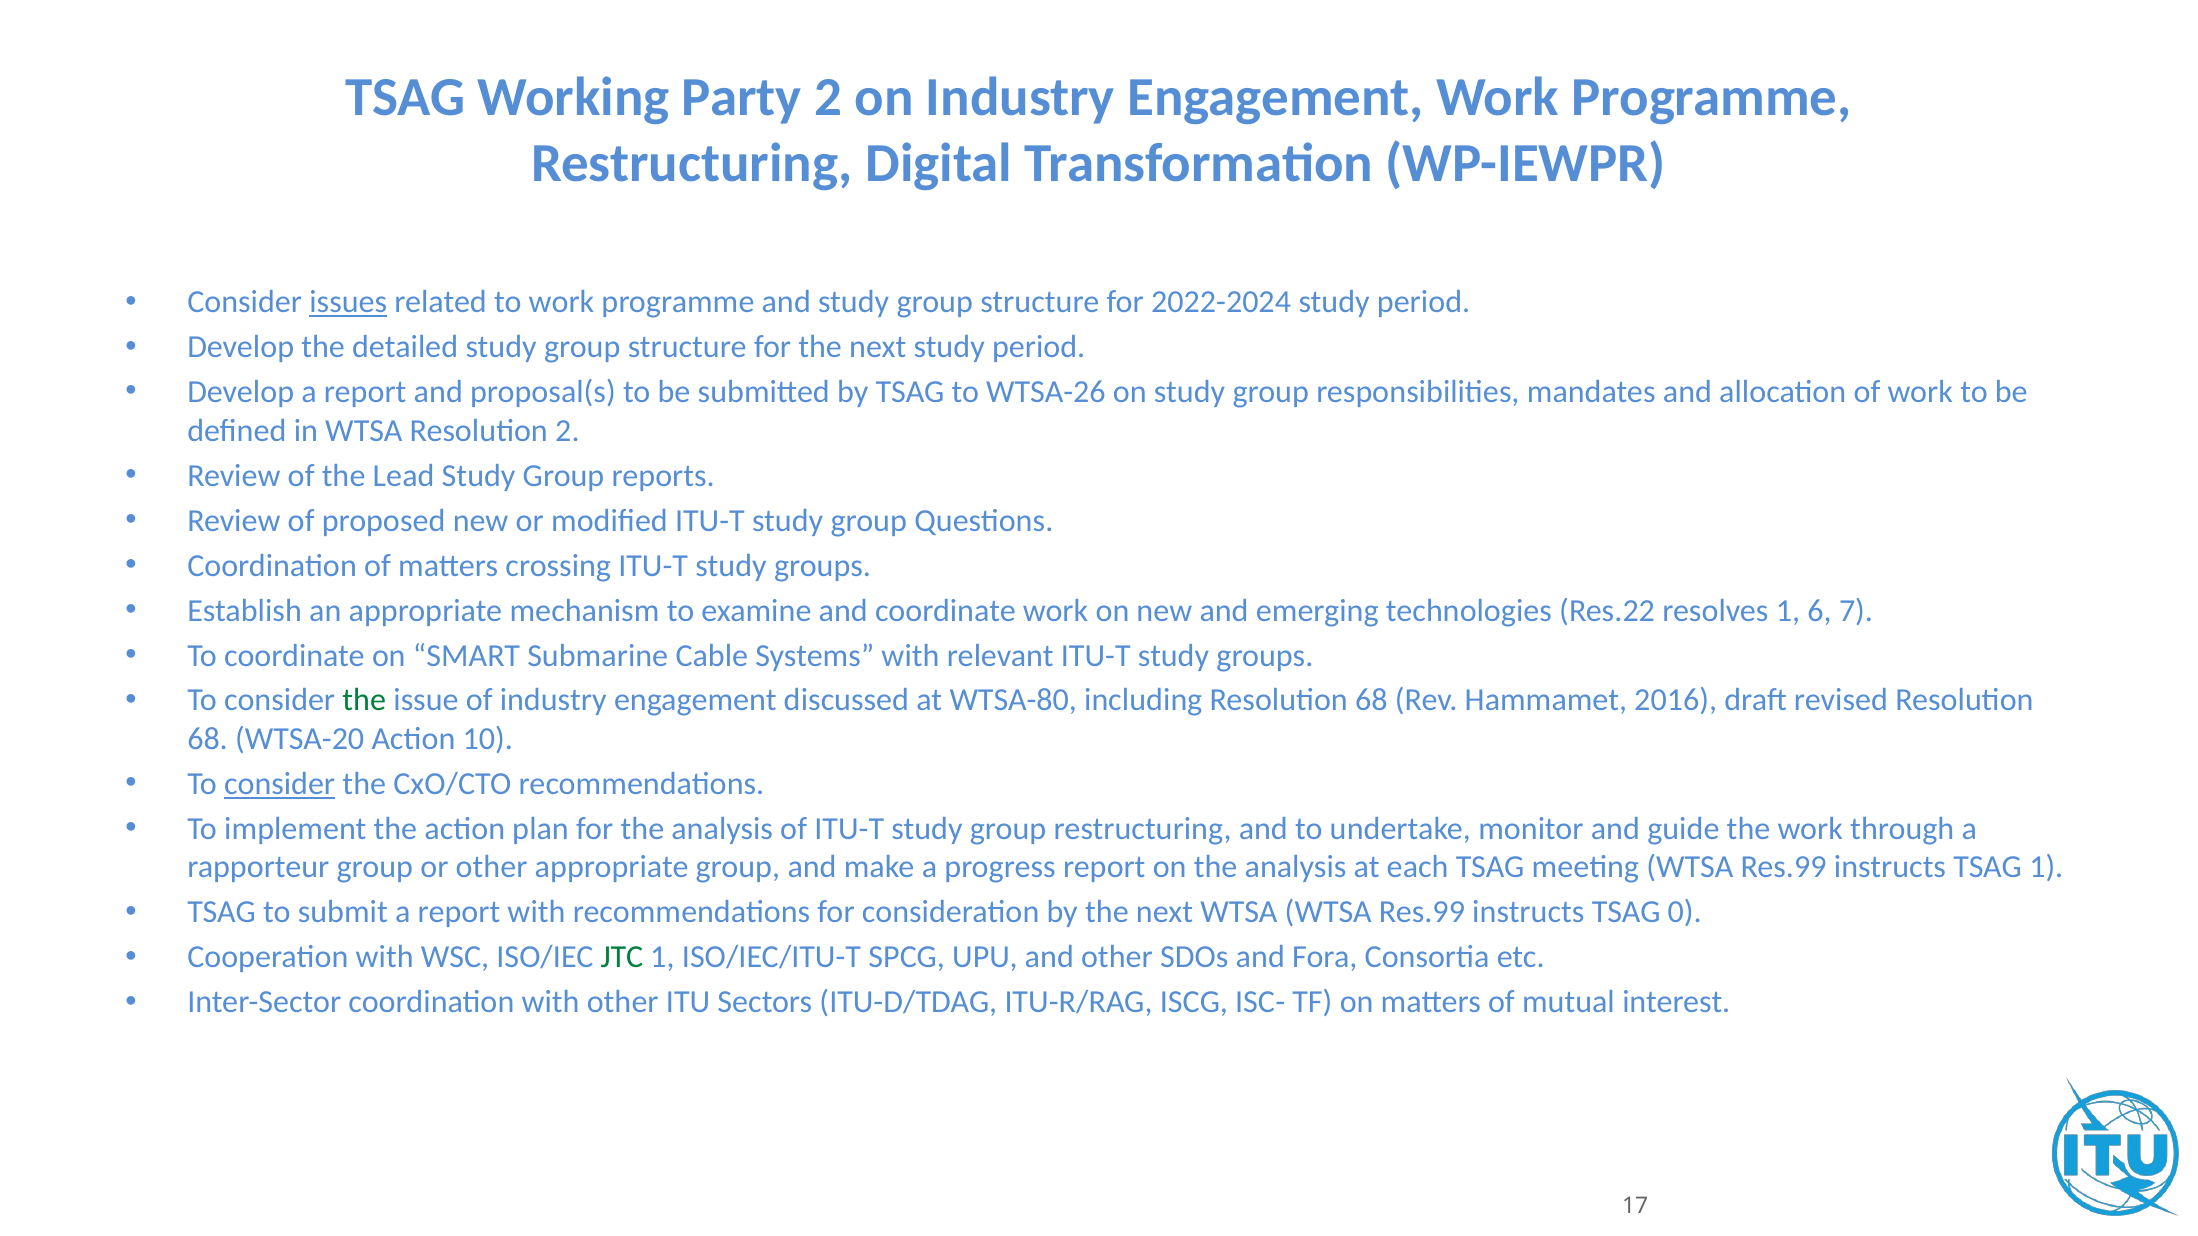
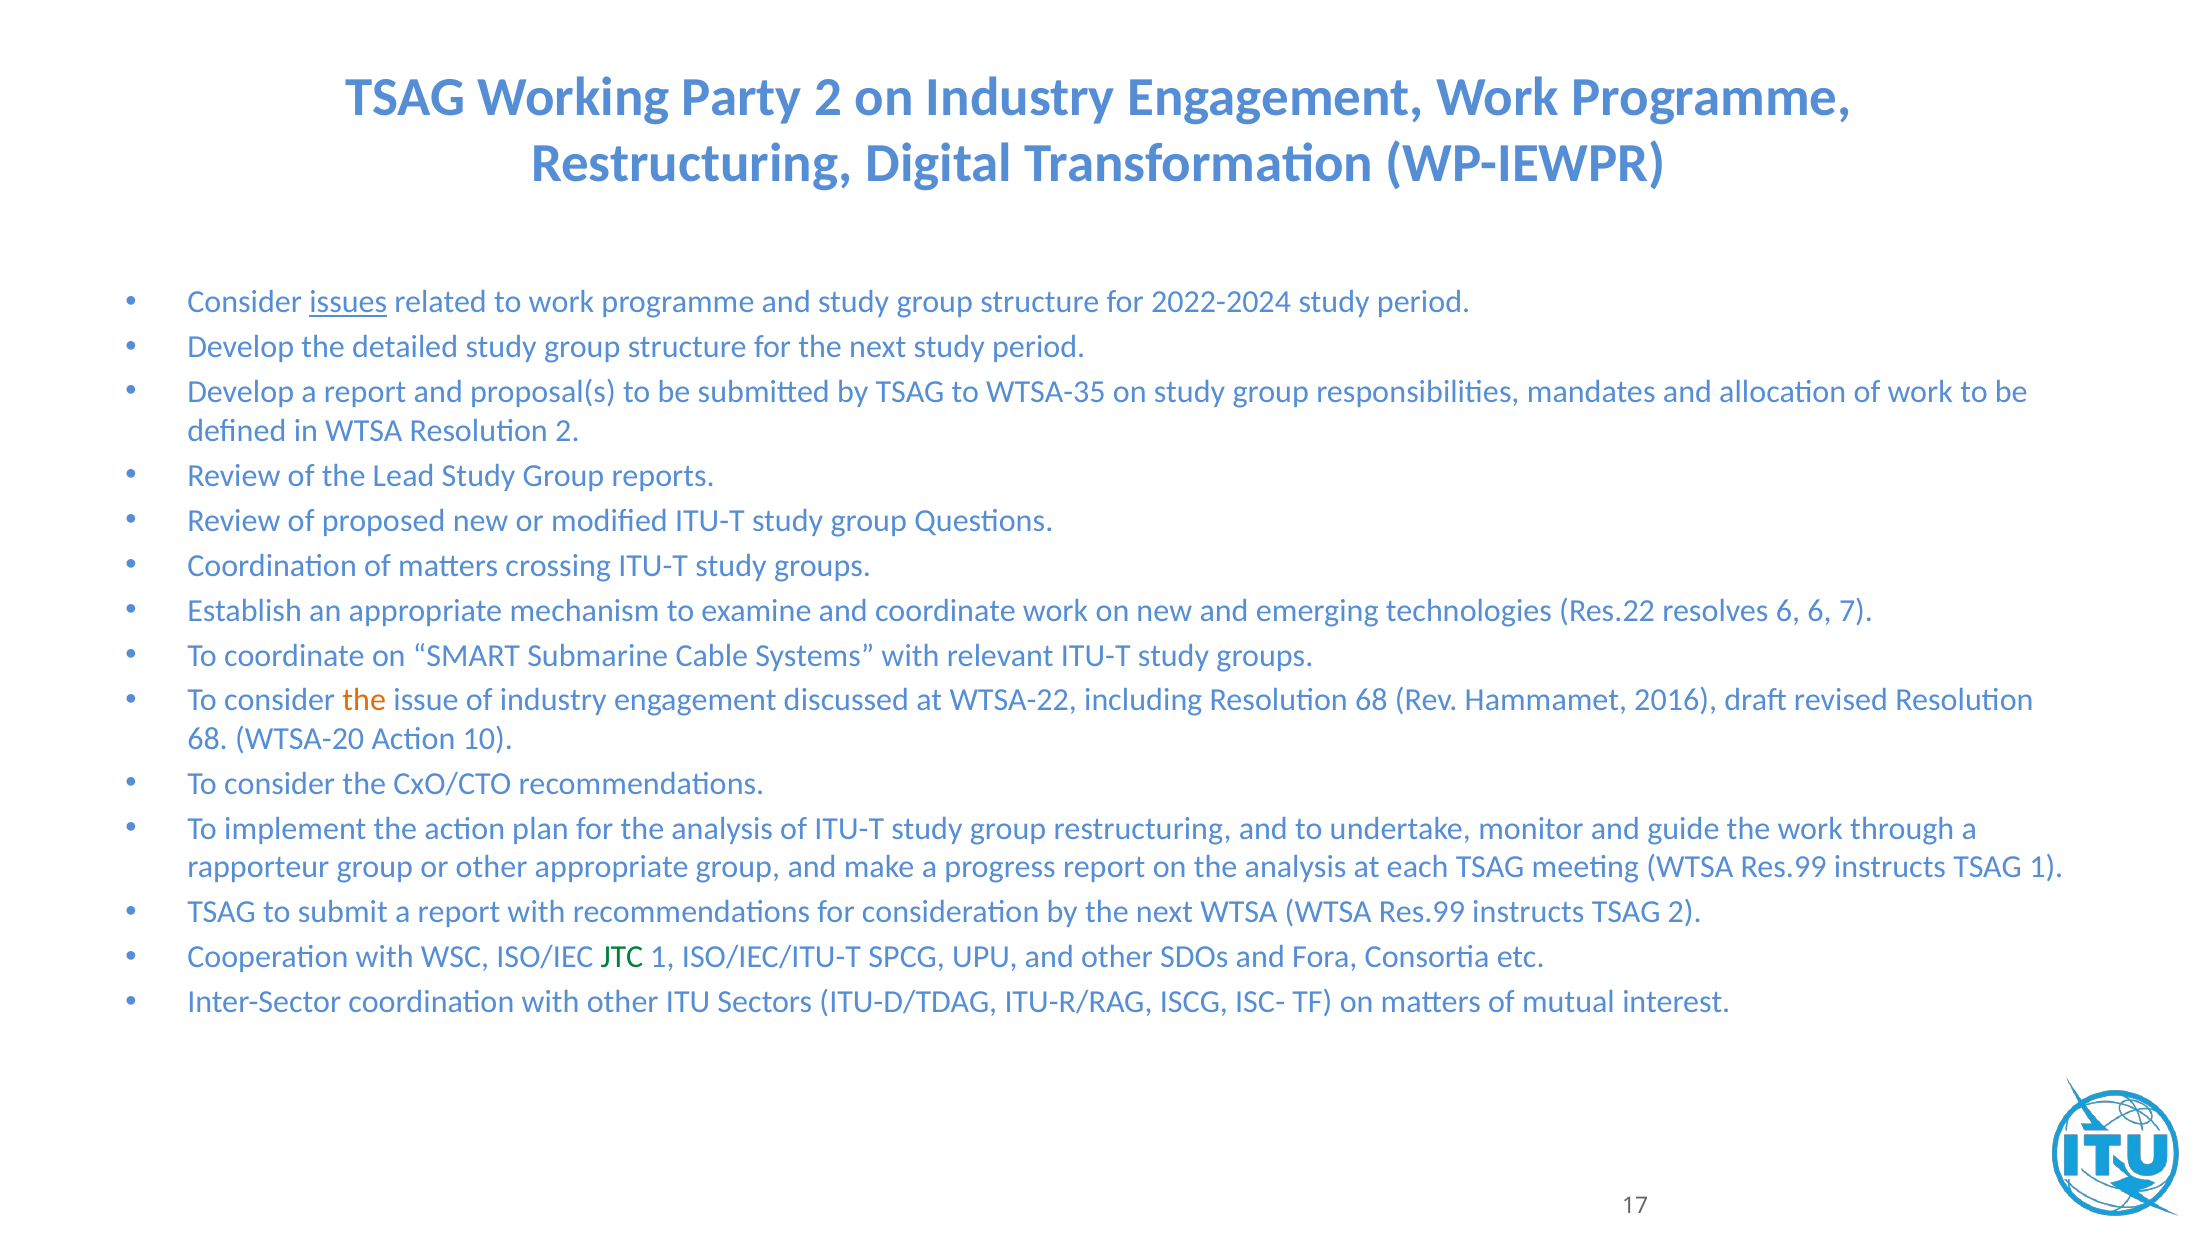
WTSA-26: WTSA-26 -> WTSA-35 (1046, 392)
resolves 1: 1 -> 6 (1788, 611)
the colour: green -> orange (364, 701)
WTSA-80: WTSA-80 -> WTSA-22 (1013, 701)
consider underline: present -> none (280, 784)
TSAG 0: 0 -> 2 (1685, 913)
